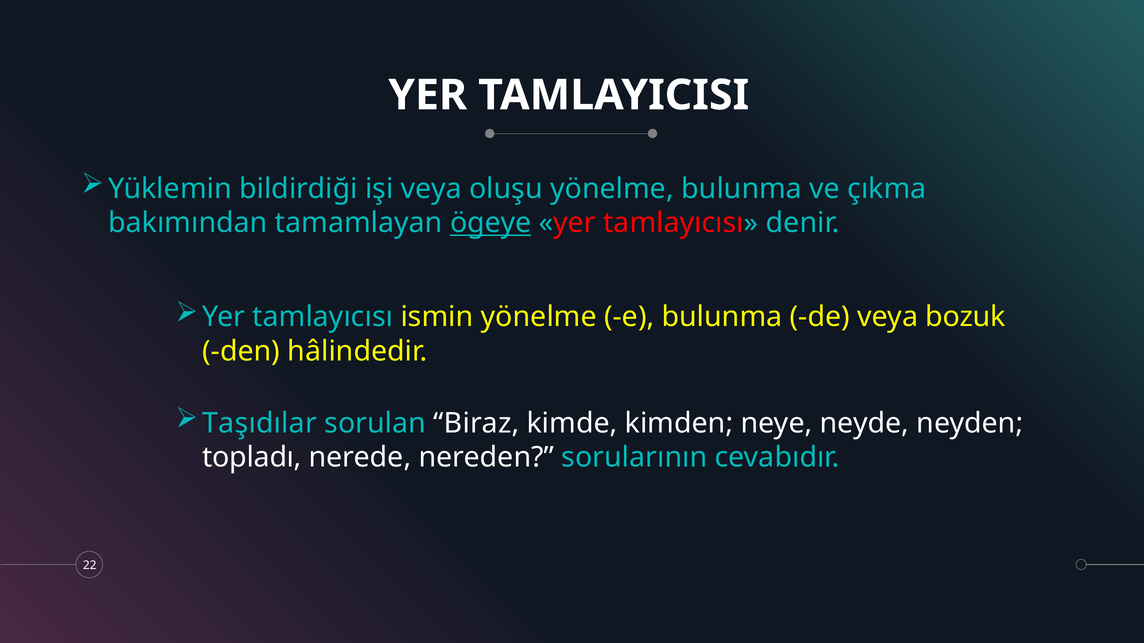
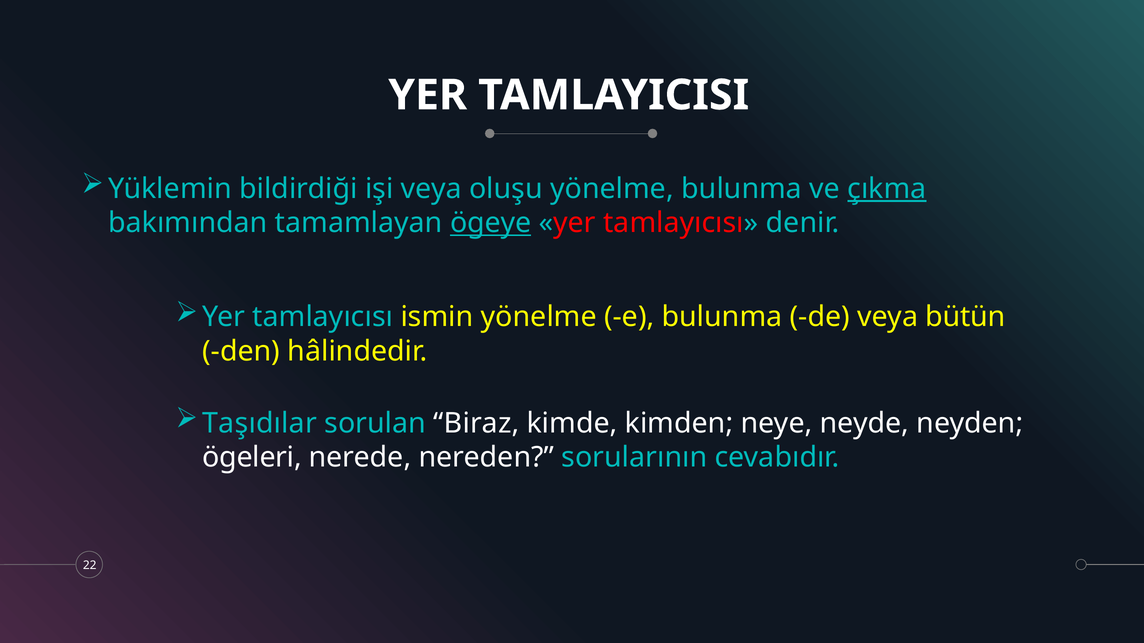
çıkma underline: none -> present (887, 189)
bozuk: bozuk -> bütün (965, 317)
topladı: topladı -> ögeleri (252, 458)
